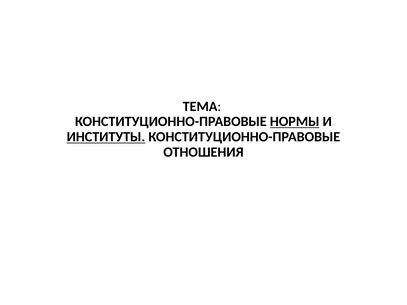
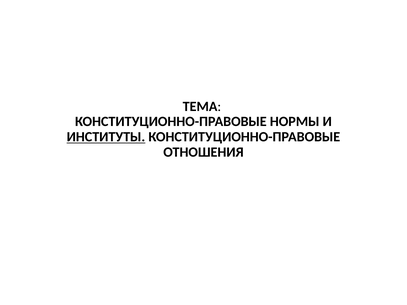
НОРМЫ underline: present -> none (295, 122)
